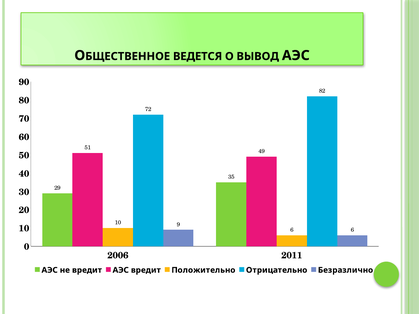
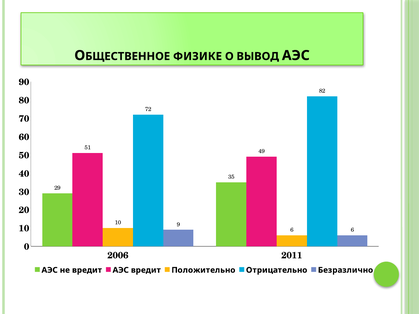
ВЕДЕТСЯ: ВЕДЕТСЯ -> ФИЗИКЕ (197, 56)
